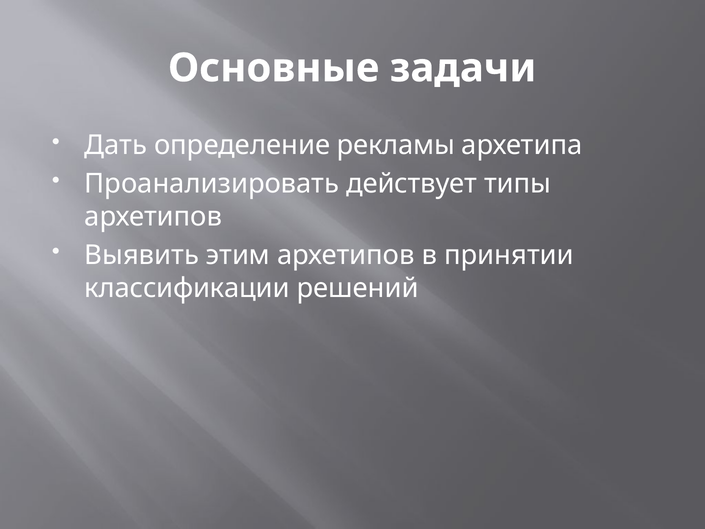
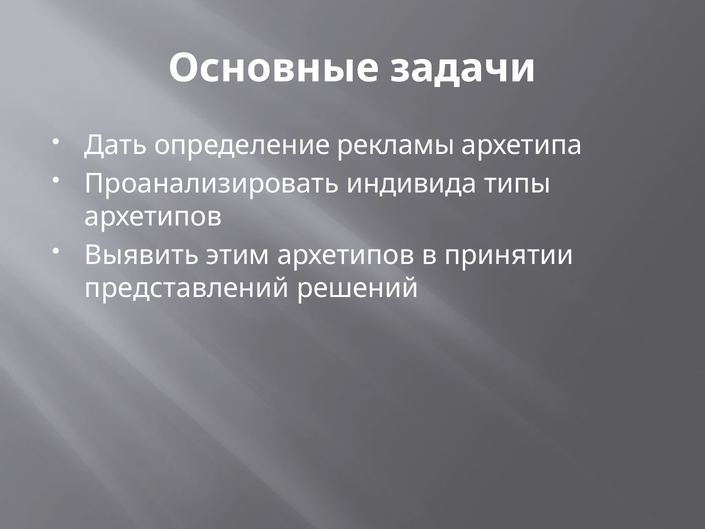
действует: действует -> индивида (412, 184)
классификации: классификации -> представлений (187, 288)
